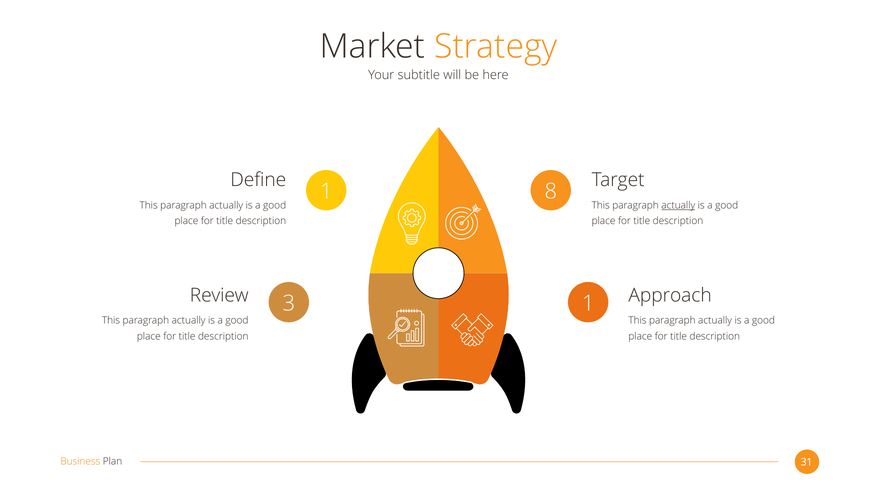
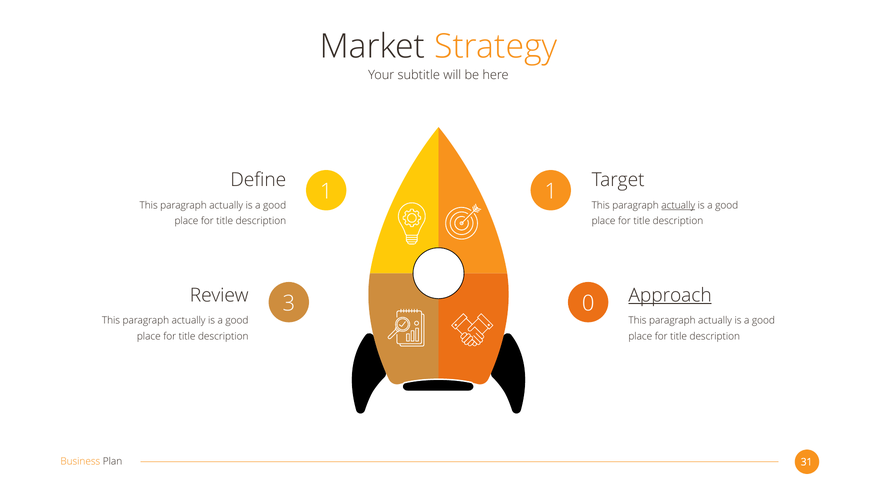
1 8: 8 -> 1 (551, 192)
Approach underline: none -> present (670, 295)
3 1: 1 -> 0 (588, 304)
